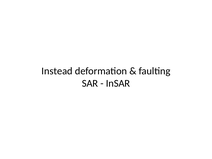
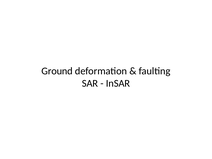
Instead: Instead -> Ground (57, 71)
